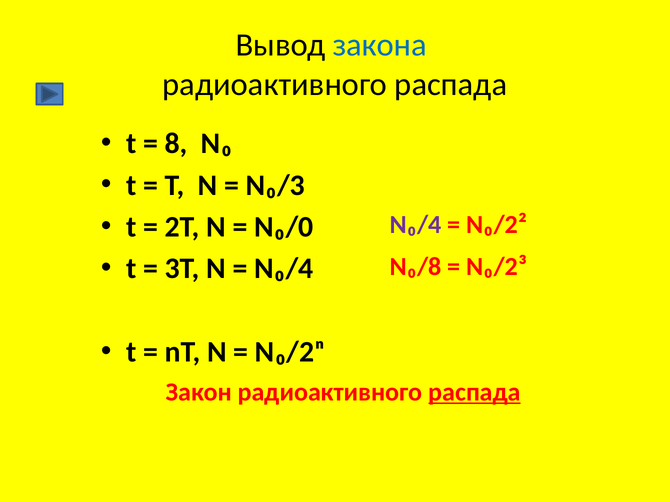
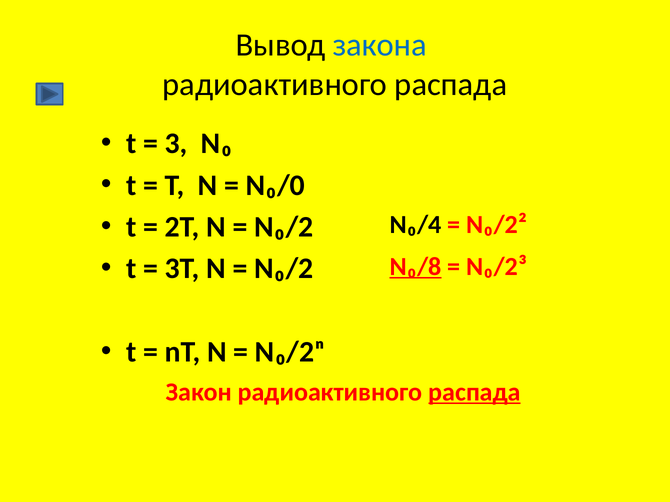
8: 8 -> 3 (176, 144)
N₀/3: N₀/3 -> N₀/0 (275, 185)
N₀/0: N₀/0 -> N₀/2 (284, 227)
N₀/4 colour: purple -> black (416, 225)
N₀/4: N₀/4 -> N₀/2 (284, 269)
N₀/8 underline: none -> present (416, 267)
